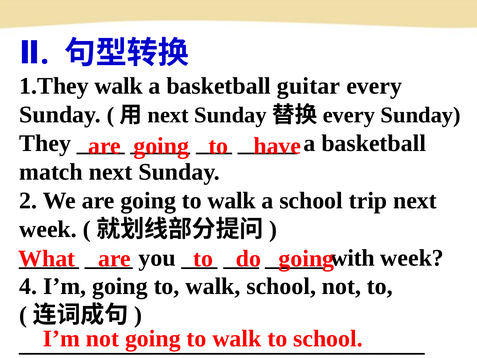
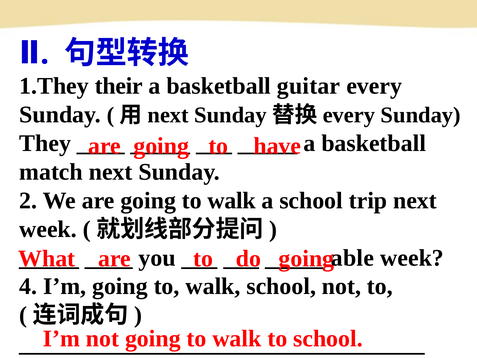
1.They walk: walk -> their (119, 86)
with: with -> able (352, 258)
